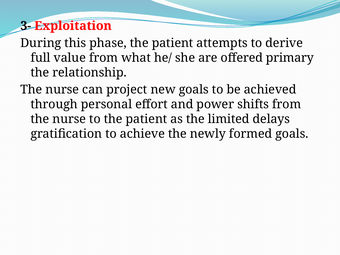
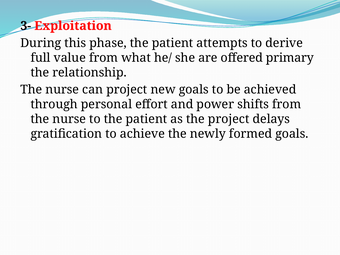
the limited: limited -> project (229, 119)
